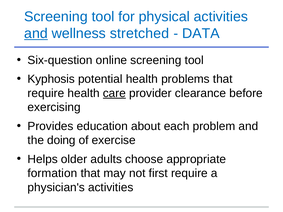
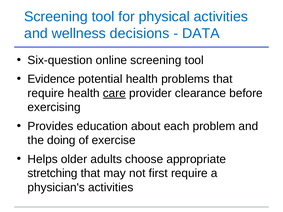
and underline: present -> none (36, 34)
stretched: stretched -> decisions (140, 34)
Kyphosis: Kyphosis -> Evidence (51, 79)
formation: formation -> stretching (53, 173)
